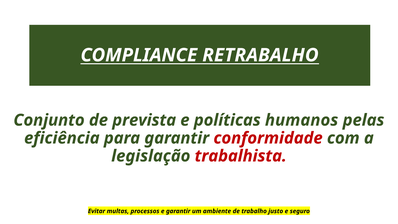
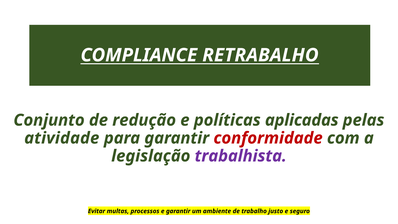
prevista: prevista -> redução (144, 120)
humanos: humanos -> aplicadas (302, 120)
eficiência: eficiência -> atividade (62, 138)
trabalhista colour: red -> purple (241, 156)
